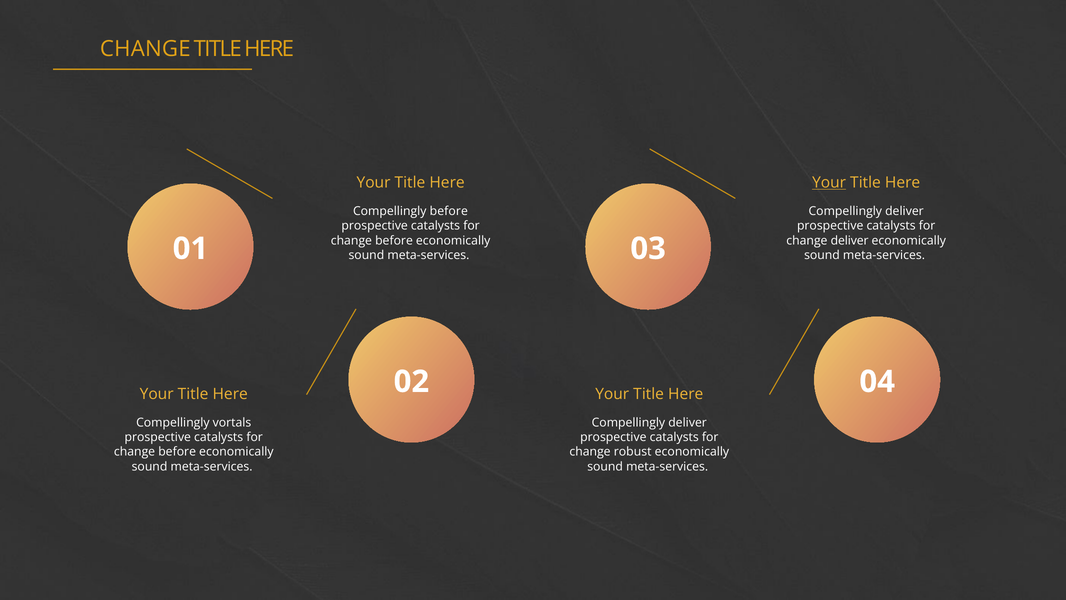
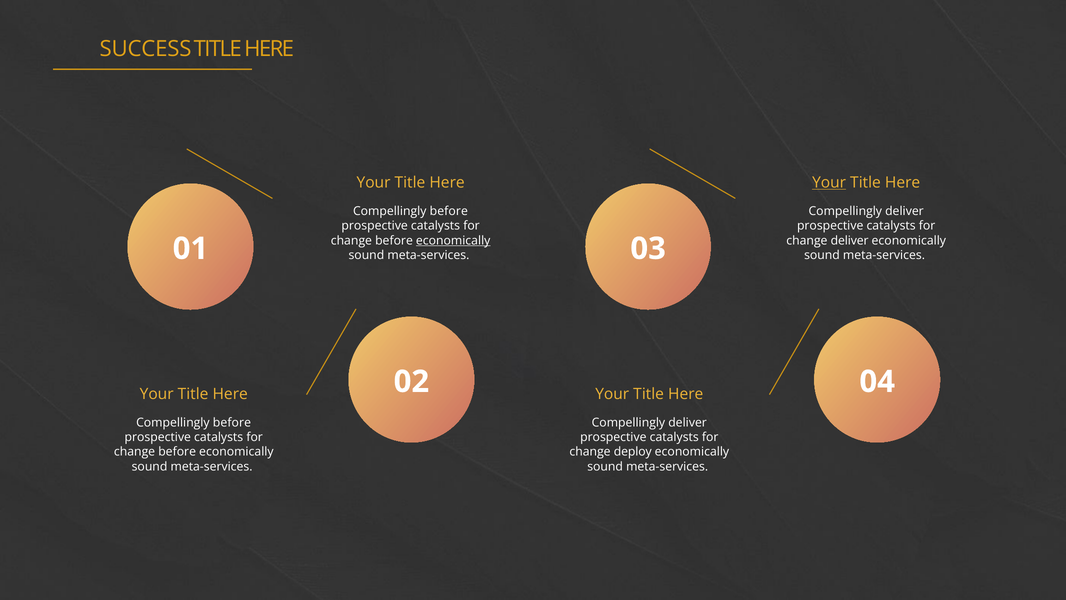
CHANGE: CHANGE -> SUCCESS (146, 49)
economically underline: none -> present (453, 240)
vortals: vortals -> before (232, 422)
robust: robust -> deploy (633, 452)
